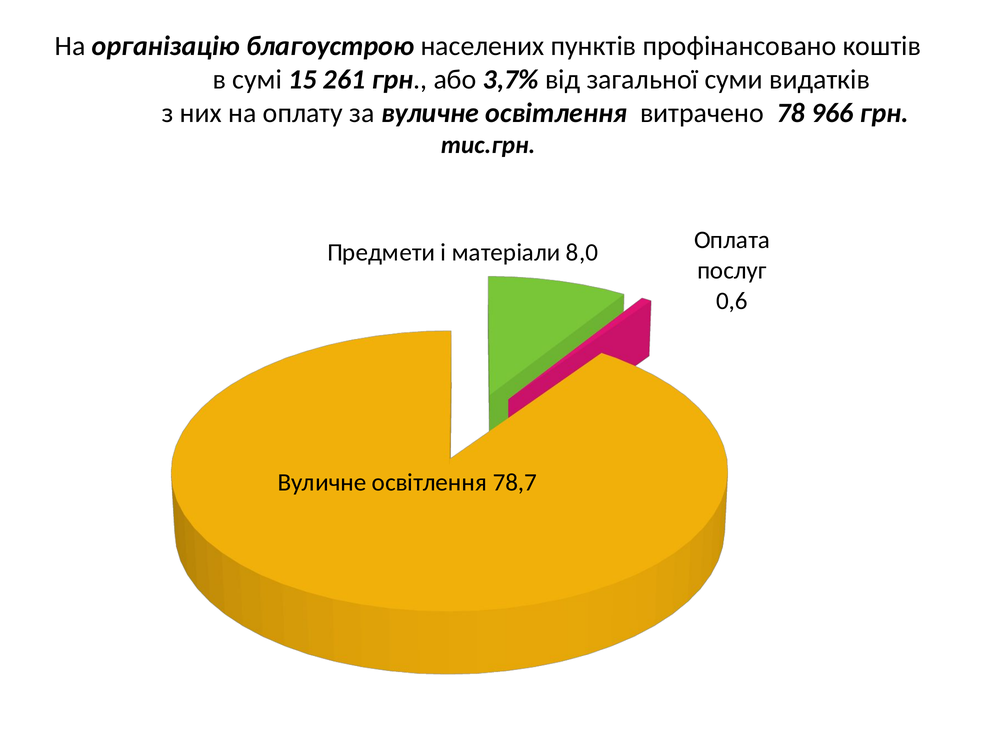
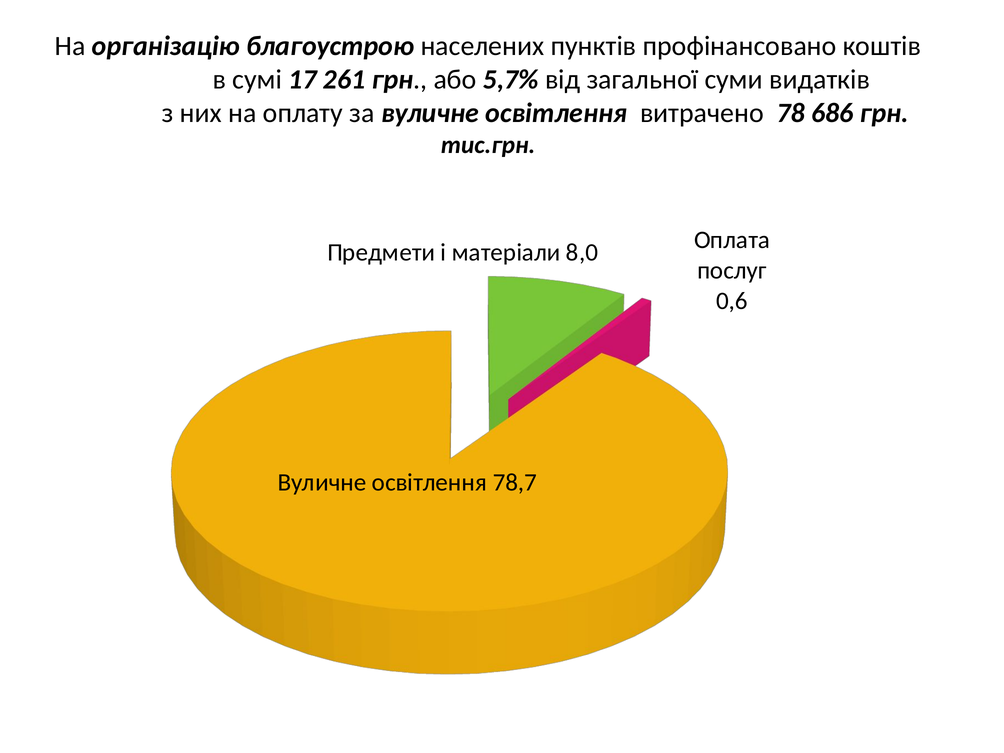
15: 15 -> 17 (303, 80)
3,7%: 3,7% -> 5,7% (511, 80)
966: 966 -> 686 (832, 113)
